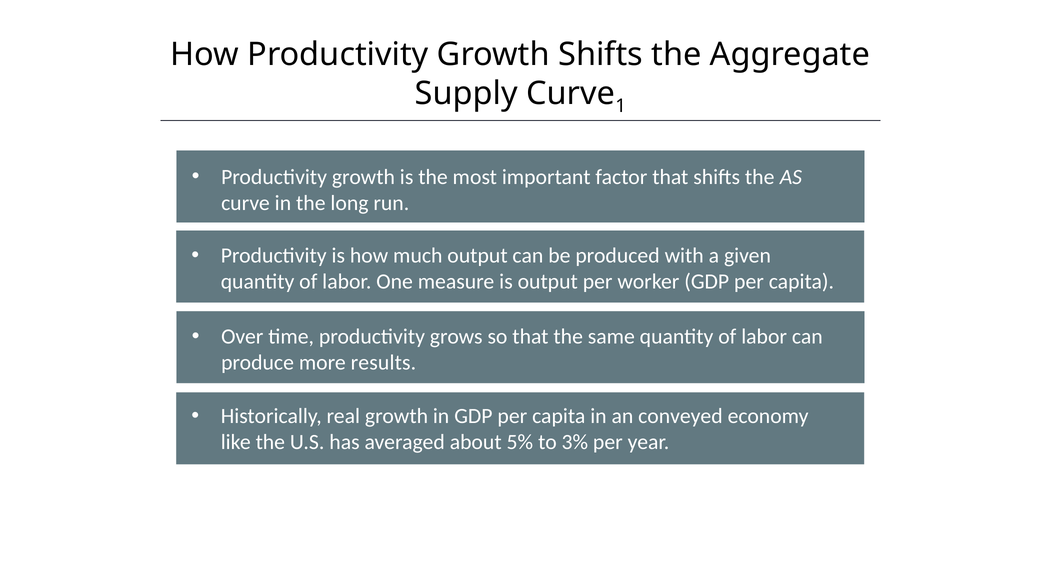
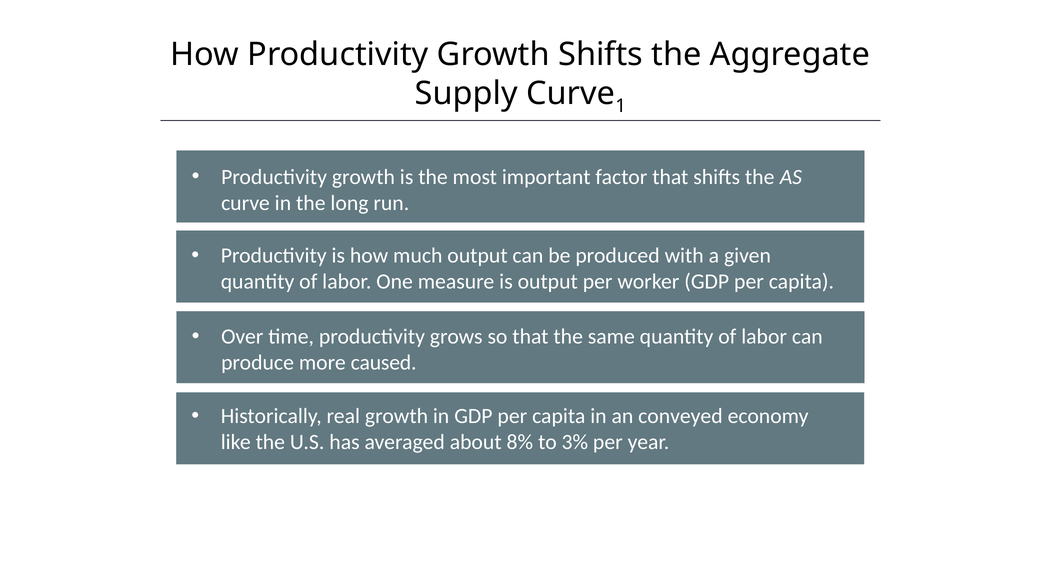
results: results -> caused (384, 363)
5%: 5% -> 8% (520, 443)
